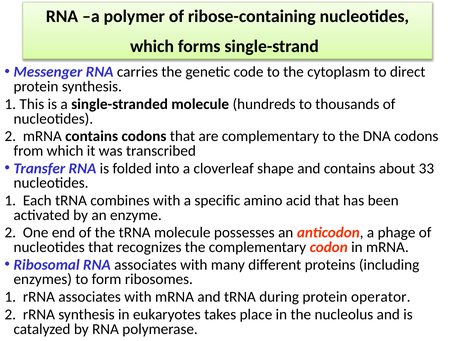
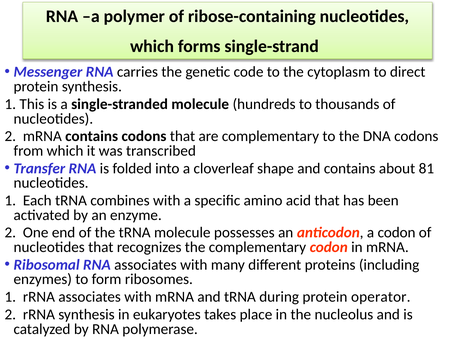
33: 33 -> 81 (426, 169)
a phage: phage -> codon (397, 233)
